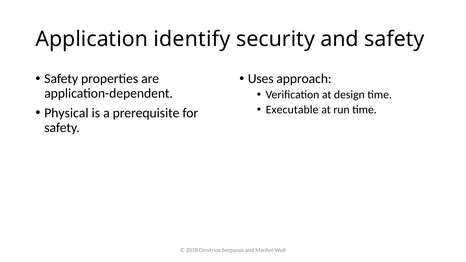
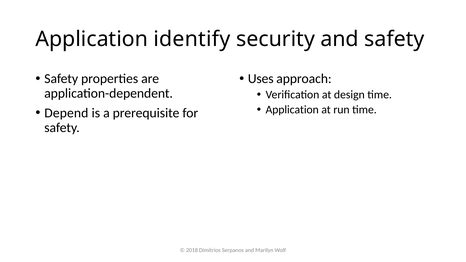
Executable: Executable -> Application (292, 110)
Physical: Physical -> Depend (66, 113)
